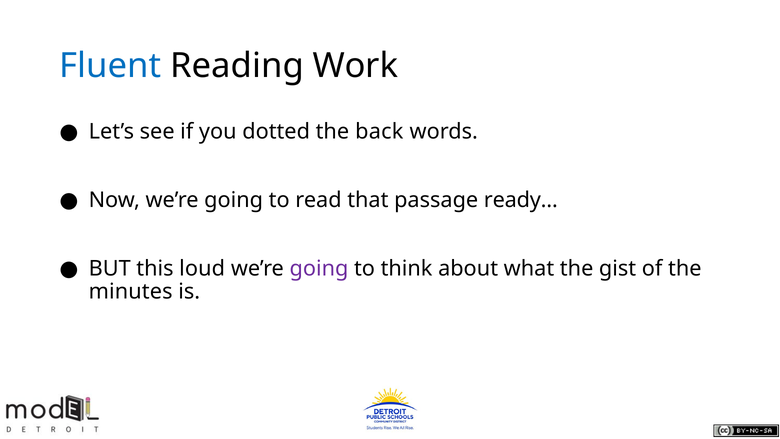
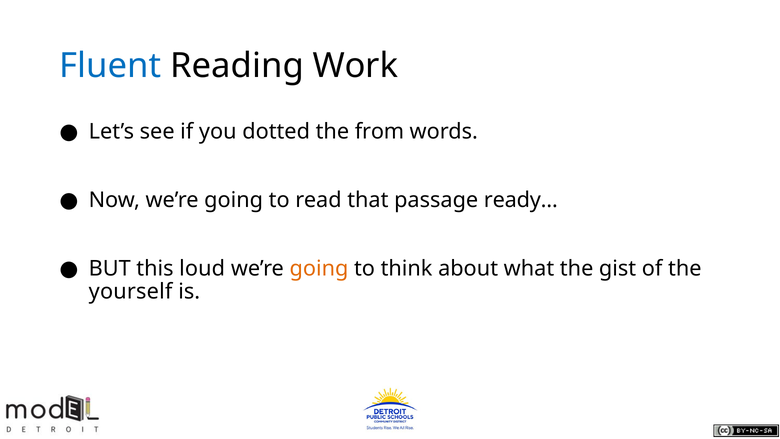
back: back -> from (379, 131)
going colour: purple -> orange (319, 268)
minutes: minutes -> yourself (131, 292)
